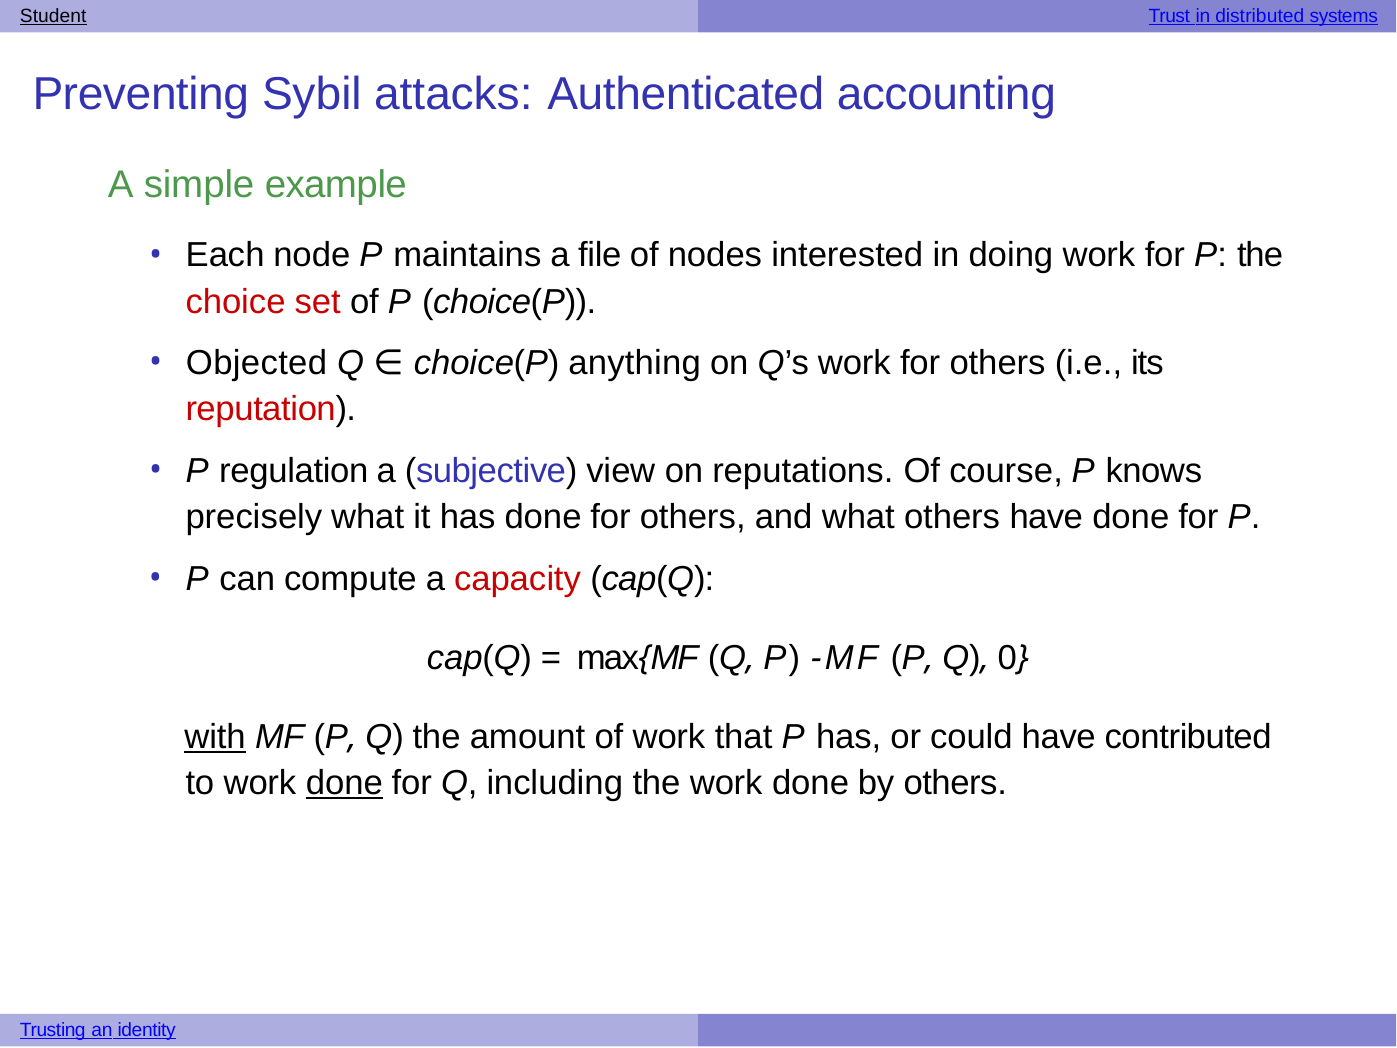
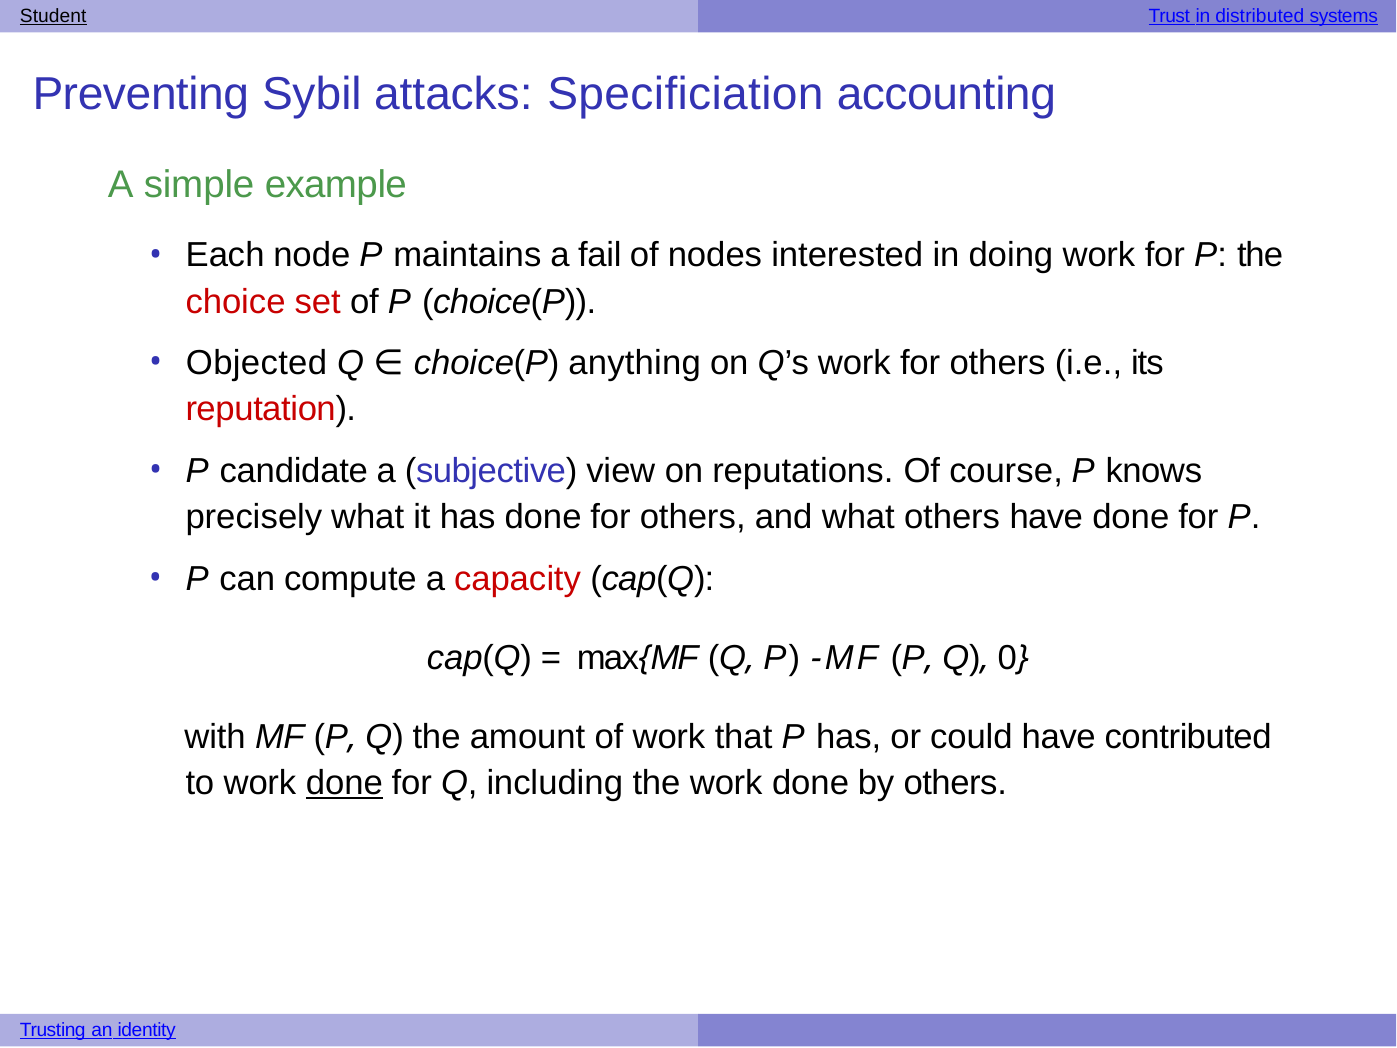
Authenticated: Authenticated -> Specificiation (686, 95)
file: file -> fail (600, 256)
regulation: regulation -> candidate (294, 471)
with underline: present -> none (215, 737)
